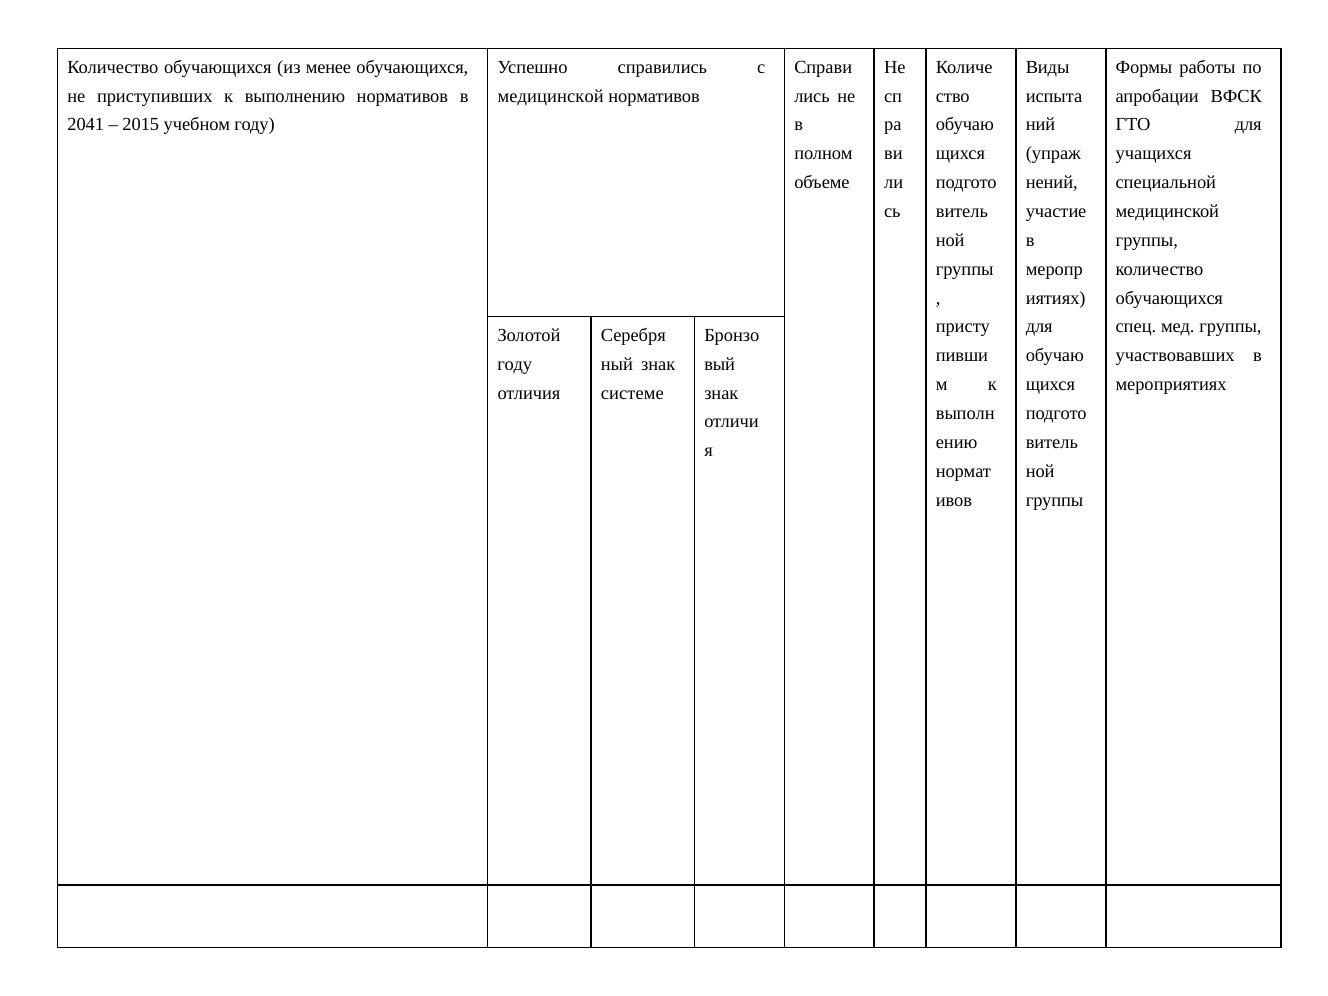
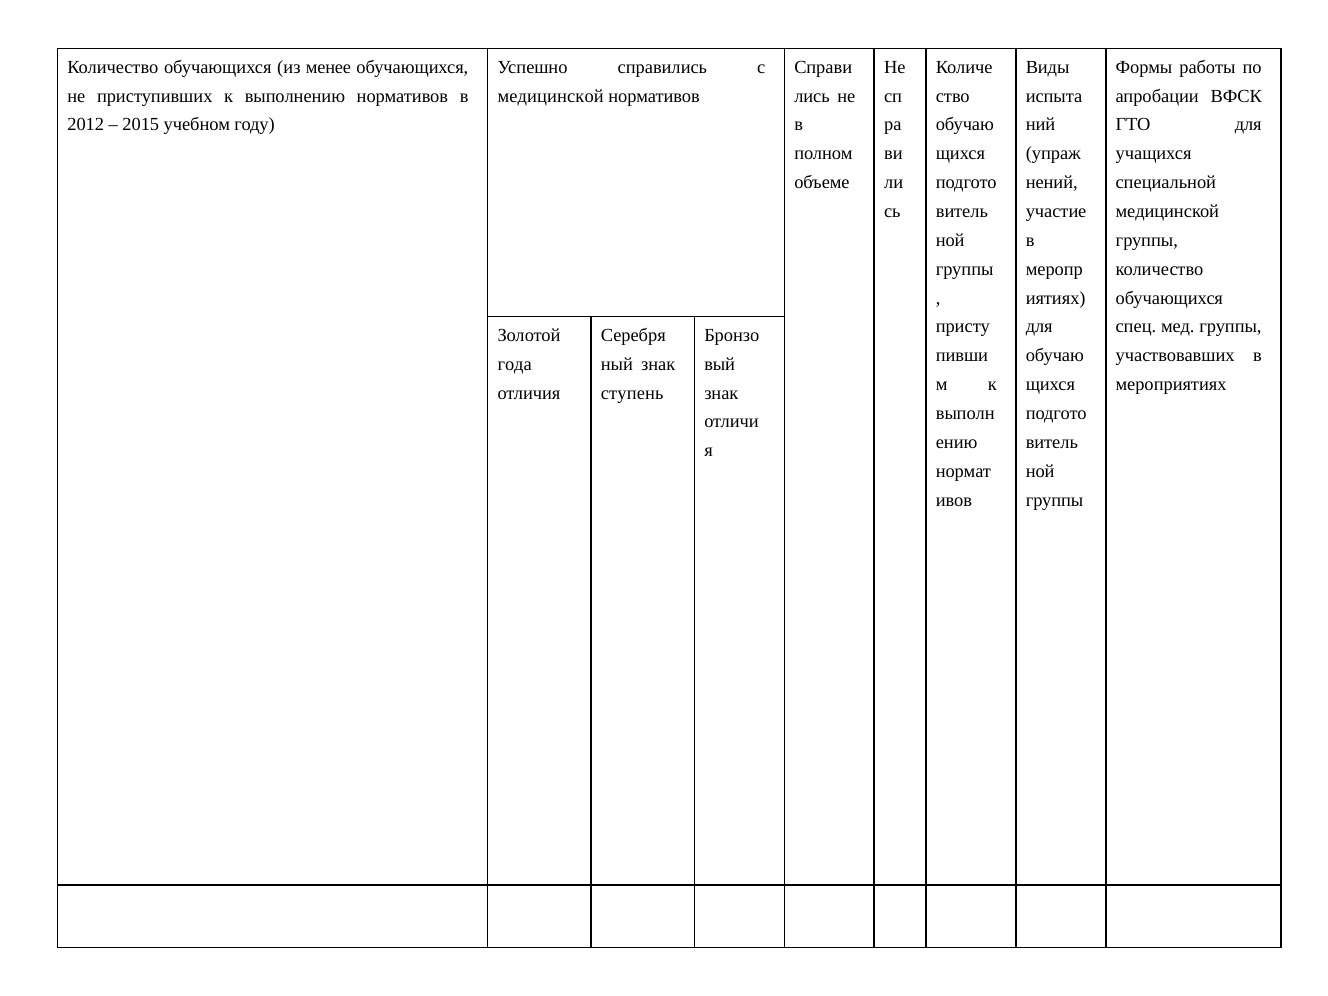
2041: 2041 -> 2012 (86, 125)
году: году -> года (515, 364)
системе: системе -> ступень (632, 393)
